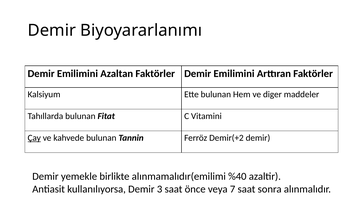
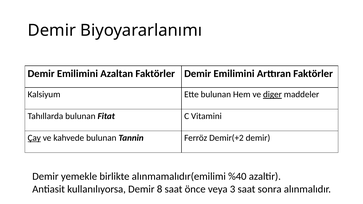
diger underline: none -> present (272, 95)
3: 3 -> 8 (160, 189)
7: 7 -> 3 (233, 189)
